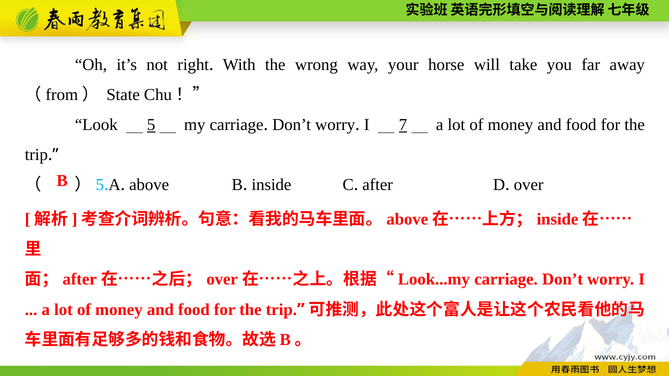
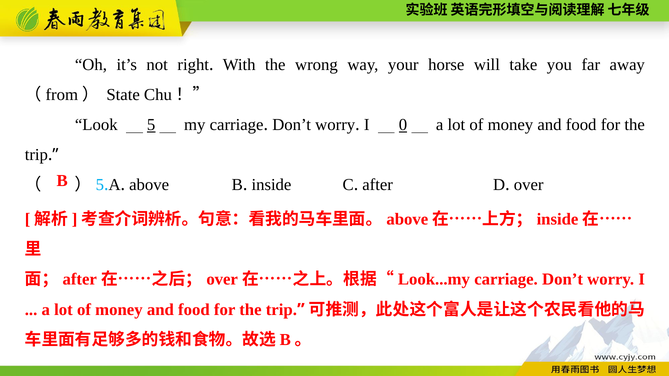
7: 7 -> 0 (403, 125)
